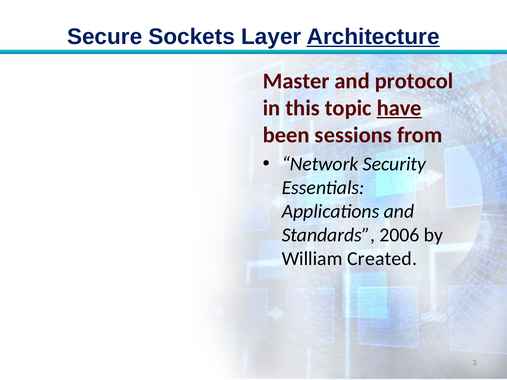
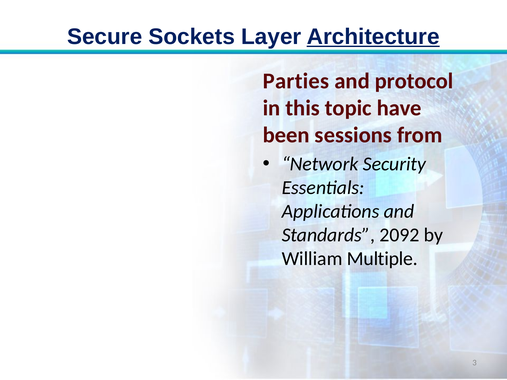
Master: Master -> Parties (296, 81)
have underline: present -> none (399, 108)
2006: 2006 -> 2092 (399, 235)
Created: Created -> Multiple (382, 259)
